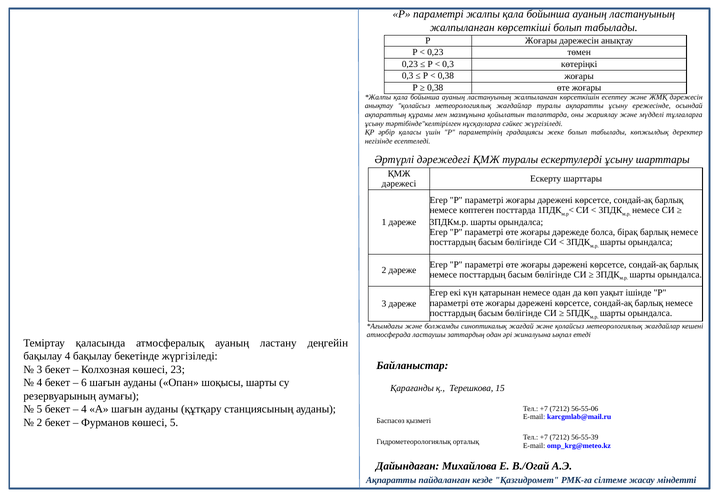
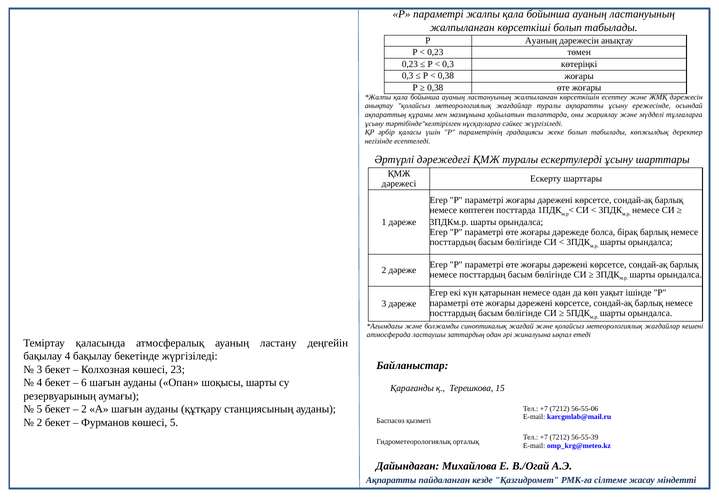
Р Жоғары: Жоғары -> Ауаның (541, 41)
4: 4 -> 2 (84, 410)
